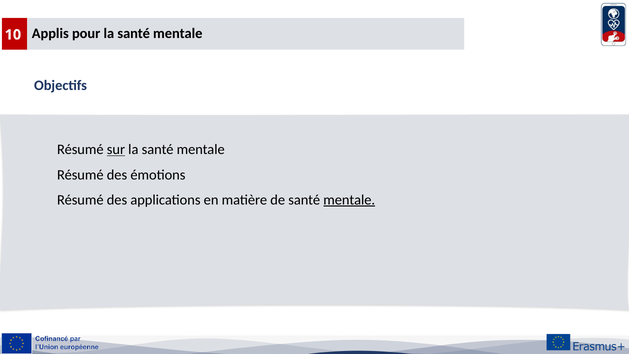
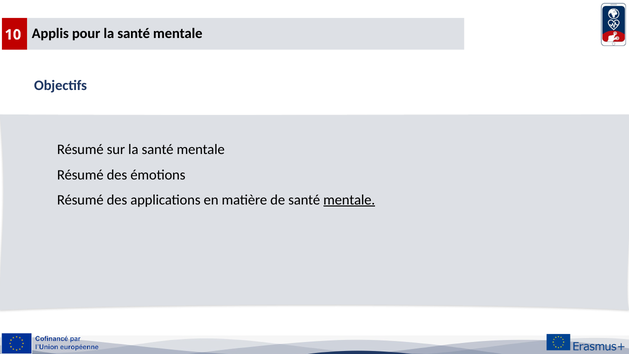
sur underline: present -> none (116, 150)
